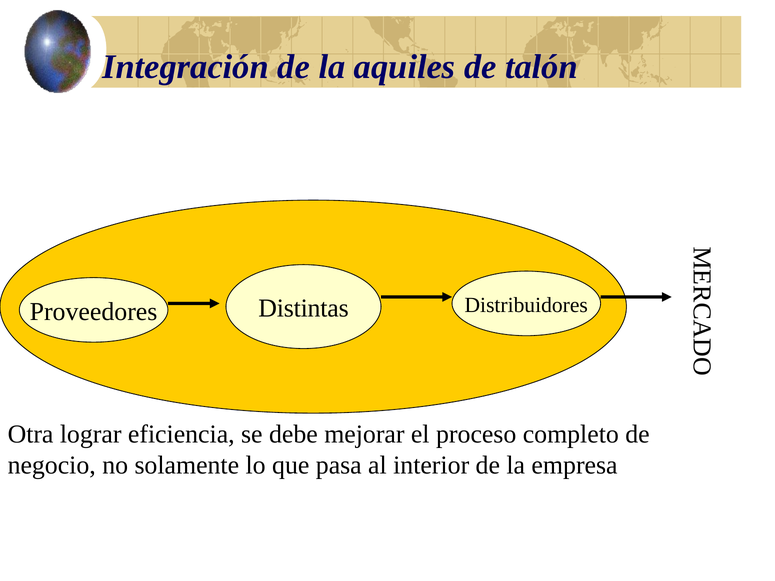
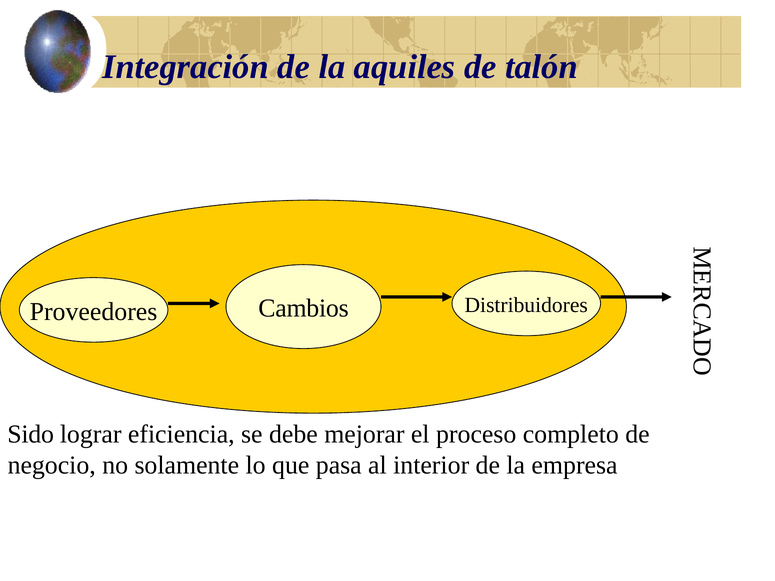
Distintas: Distintas -> Cambios (304, 309)
Otra: Otra -> Sido (31, 434)
